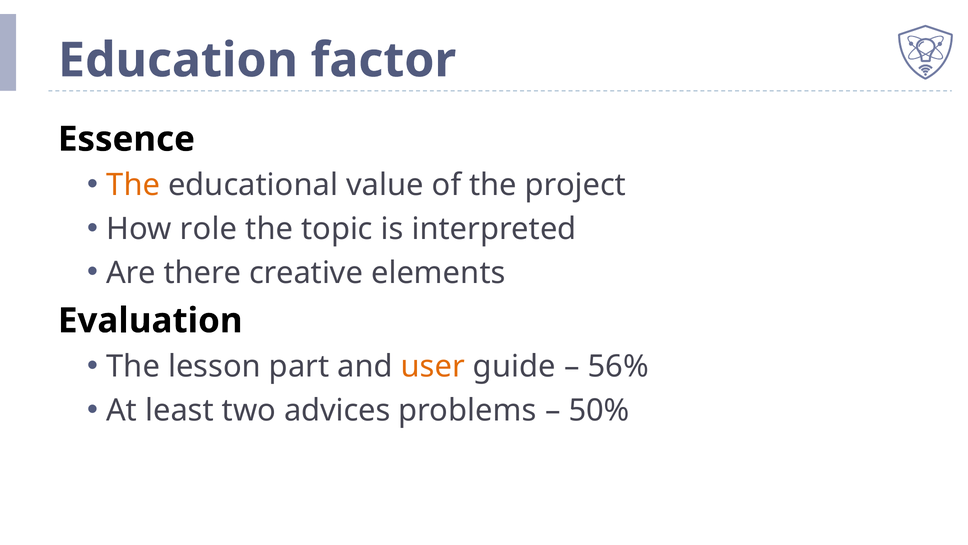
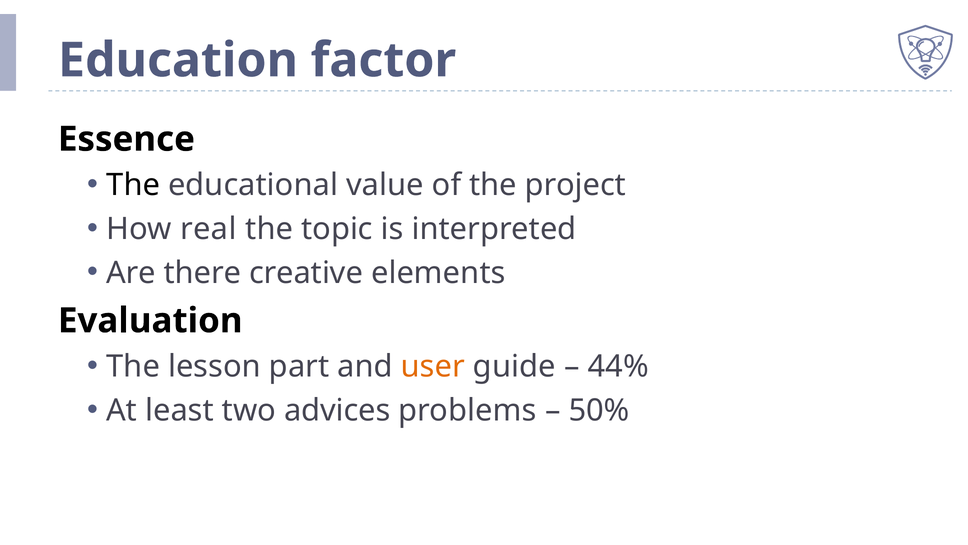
The colour: orange -> black (133, 185)
role: role -> real (208, 229)
56%: 56% -> 44% (618, 366)
